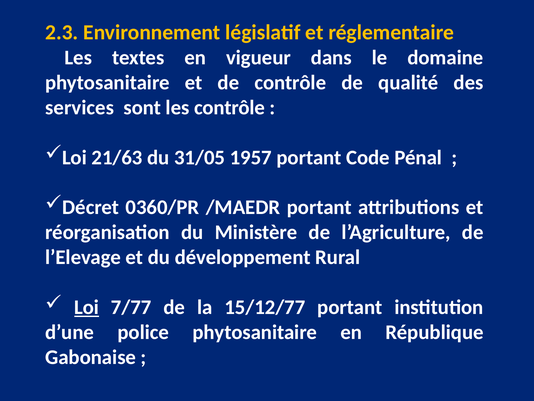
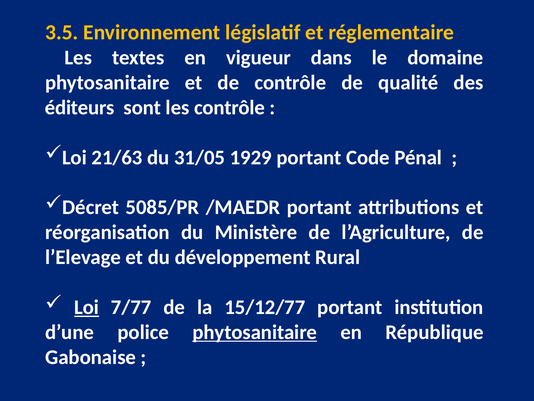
2.3: 2.3 -> 3.5 (62, 32)
services: services -> éditeurs (80, 107)
1957: 1957 -> 1929 (251, 157)
0360/PR: 0360/PR -> 5085/PR (162, 207)
phytosanitaire underline: none -> present (255, 332)
